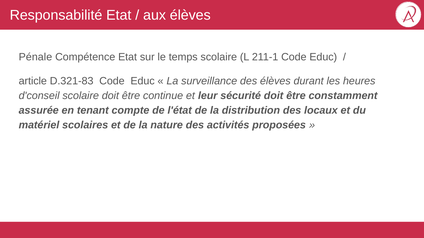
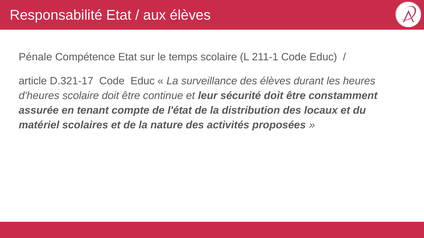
D.321-83: D.321-83 -> D.321-17 (72, 81)
d'conseil: d'conseil -> d'heures (39, 96)
